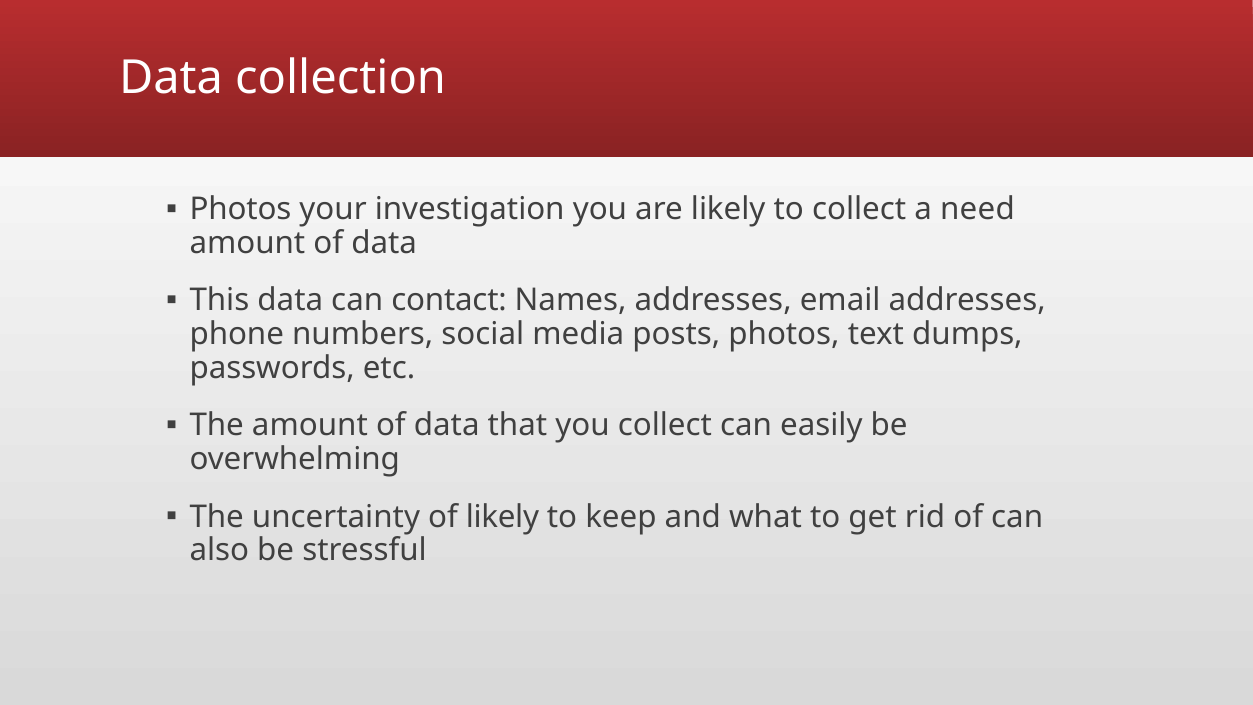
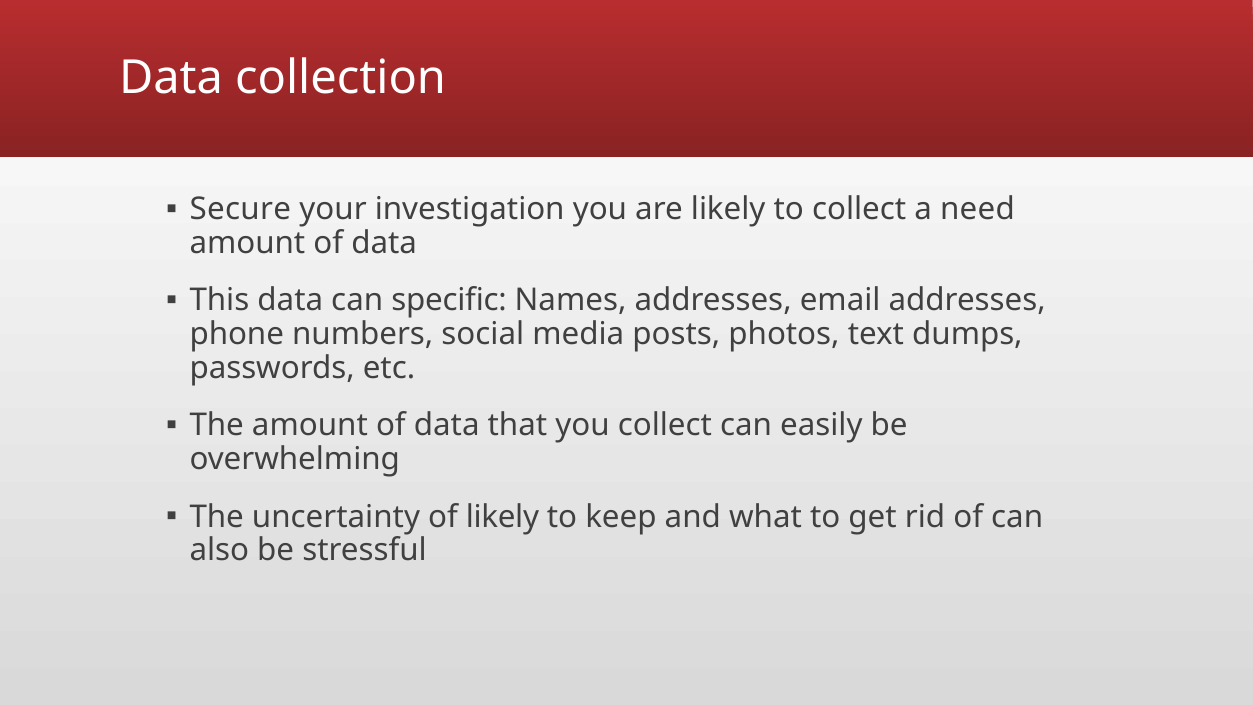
Photos: Photos -> Secure (240, 209)
contact: contact -> specific (449, 301)
